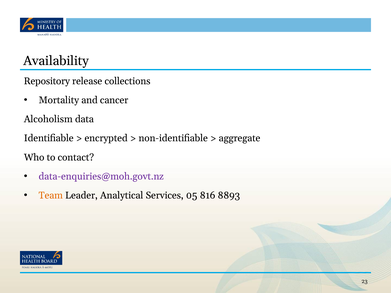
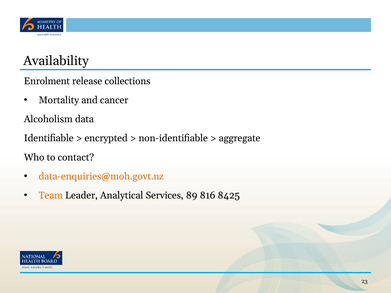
Repository: Repository -> Enrolment (47, 81)
data-enquiries@moh.govt.nz colour: purple -> orange (101, 176)
05: 05 -> 89 (192, 196)
8893: 8893 -> 8425 (229, 196)
